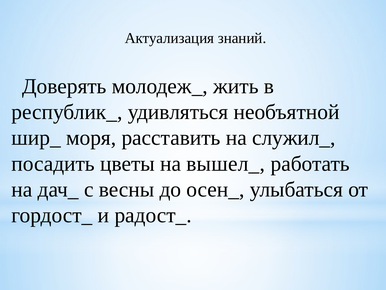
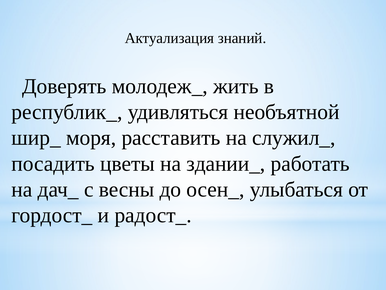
вышел_: вышел_ -> здании_ (226, 163)
